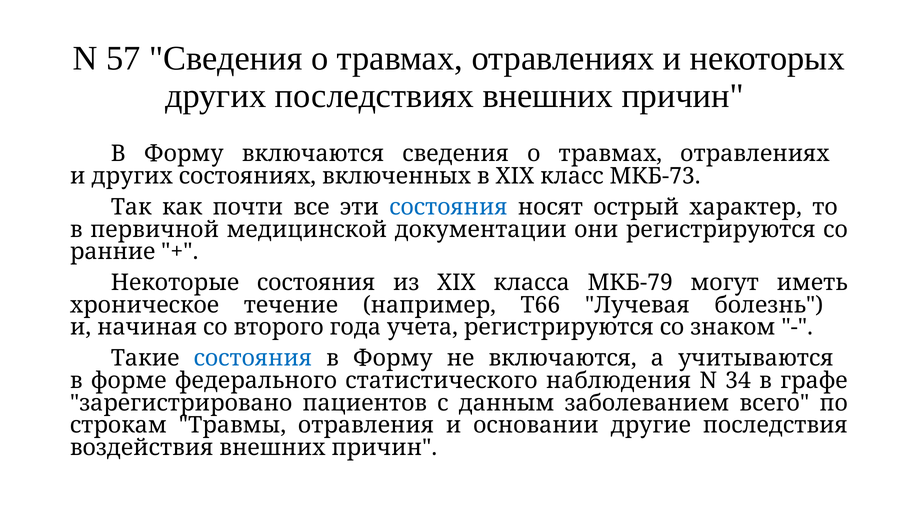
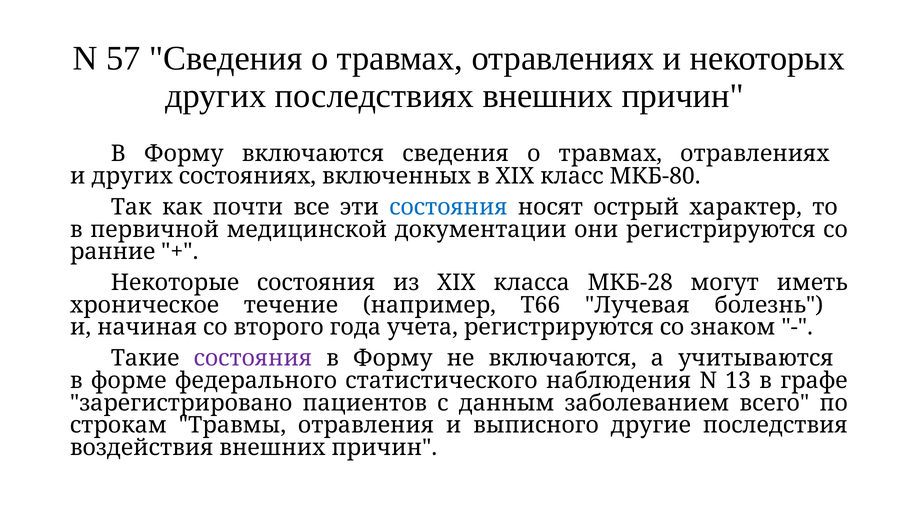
МКБ-73: МКБ-73 -> МКБ-80 (655, 176)
МКБ-79: МКБ-79 -> МКБ-28 (630, 282)
состояния colour: blue -> purple (253, 358)
34: 34 -> 13 (738, 380)
основании: основании -> выписного (536, 425)
